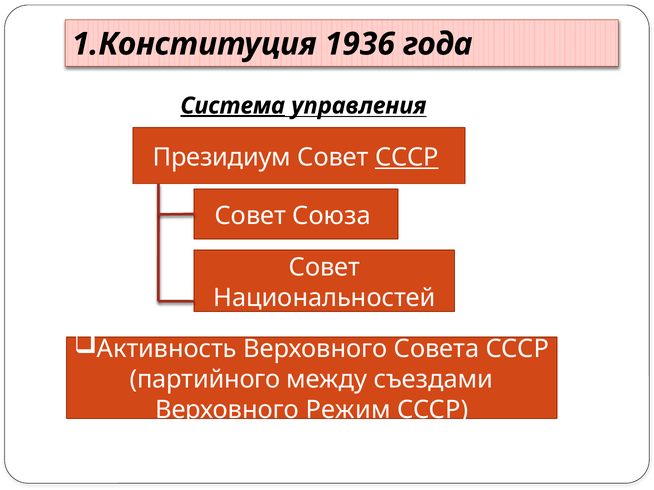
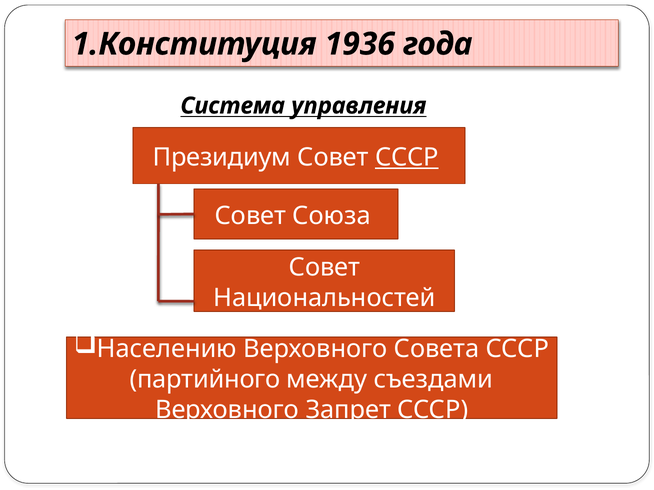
Система underline: present -> none (233, 106)
Активность: Активность -> Населению (167, 349)
Режим: Режим -> Запрет (348, 410)
